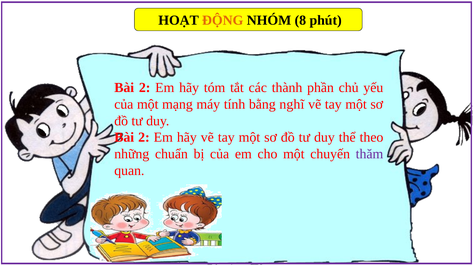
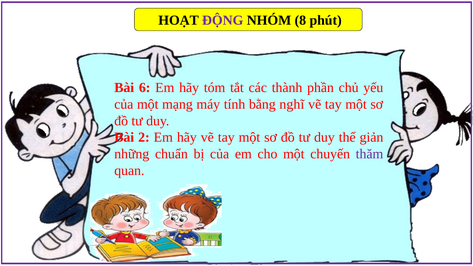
ĐỘNG colour: orange -> purple (223, 20)
2: 2 -> 6 (145, 88)
theo: theo -> giản (371, 137)
